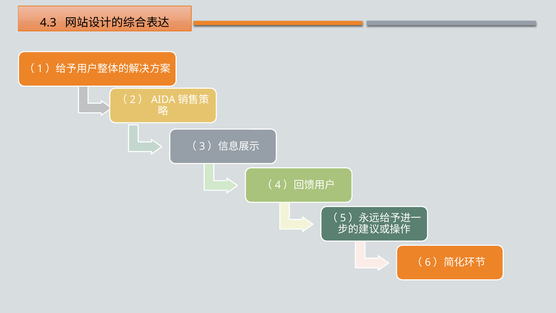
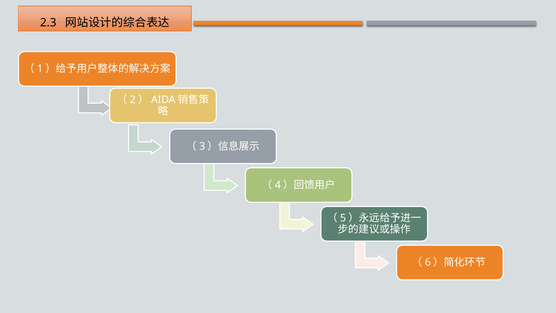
4.3: 4.3 -> 2.3 (48, 23)
